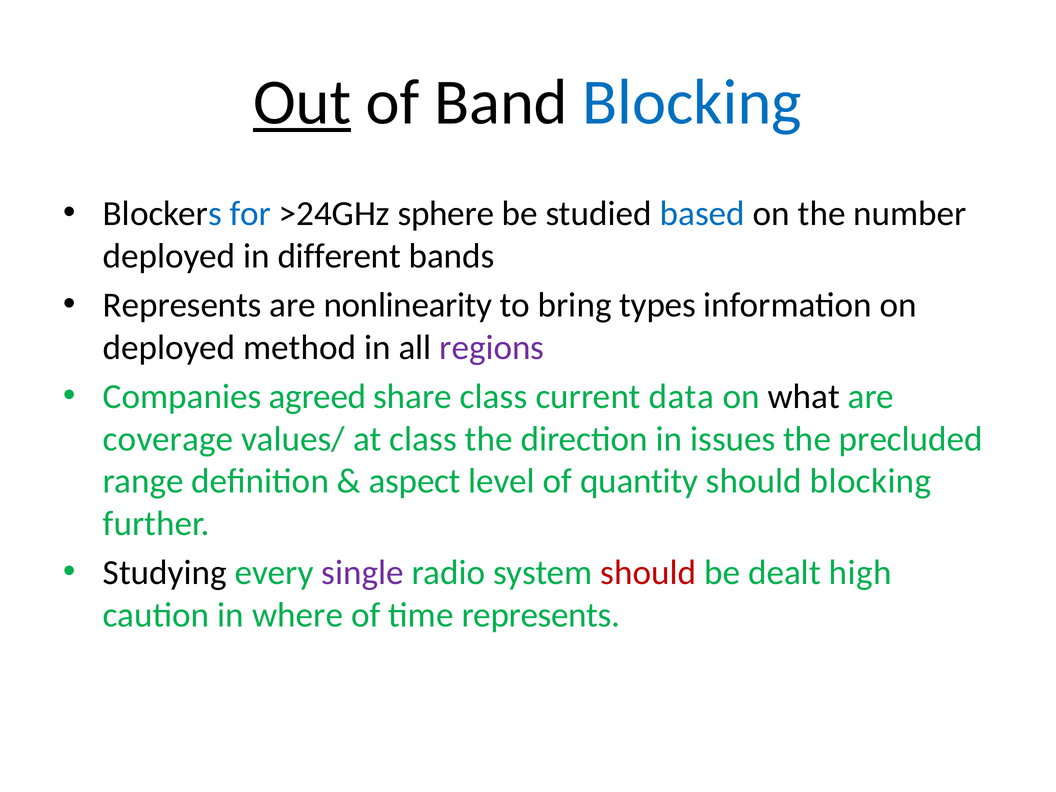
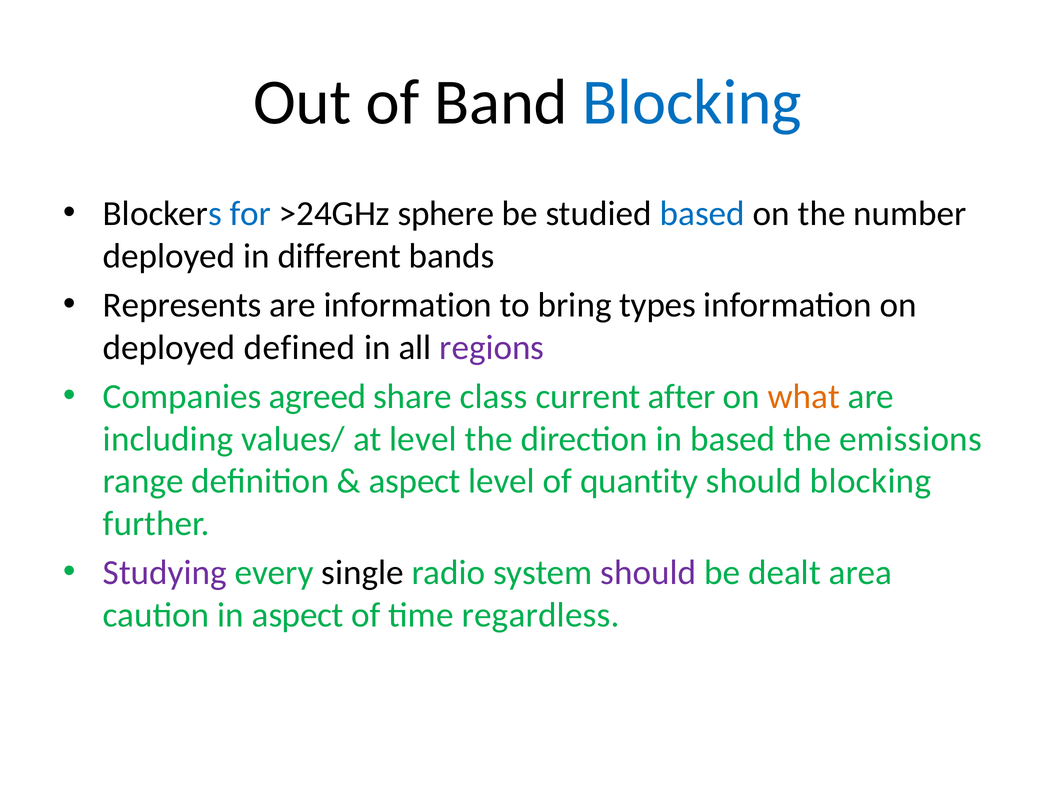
Out underline: present -> none (302, 102)
are nonlinearity: nonlinearity -> information (408, 305)
method: method -> defined (300, 347)
data: data -> after (682, 397)
what colour: black -> orange (804, 397)
coverage: coverage -> including (168, 439)
at class: class -> level (423, 439)
in issues: issues -> based (733, 439)
precluded: precluded -> emissions (911, 439)
Studying colour: black -> purple (165, 573)
single colour: purple -> black (363, 573)
should colour: red -> purple (648, 573)
high: high -> area (860, 573)
in where: where -> aspect (298, 615)
time represents: represents -> regardless (541, 615)
